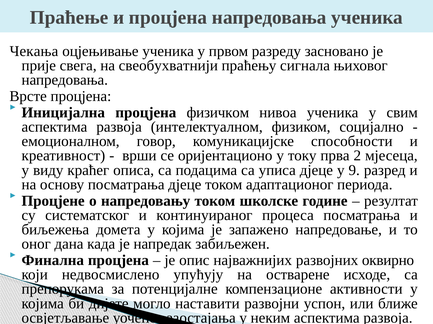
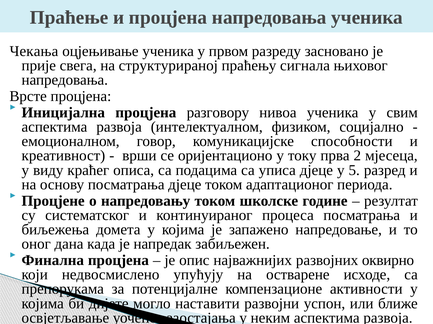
свеобухватнији: свеобухватнији -> структурираној (168, 66)
физичком: физичком -> разговору (218, 113)
9: 9 -> 5 (354, 170)
